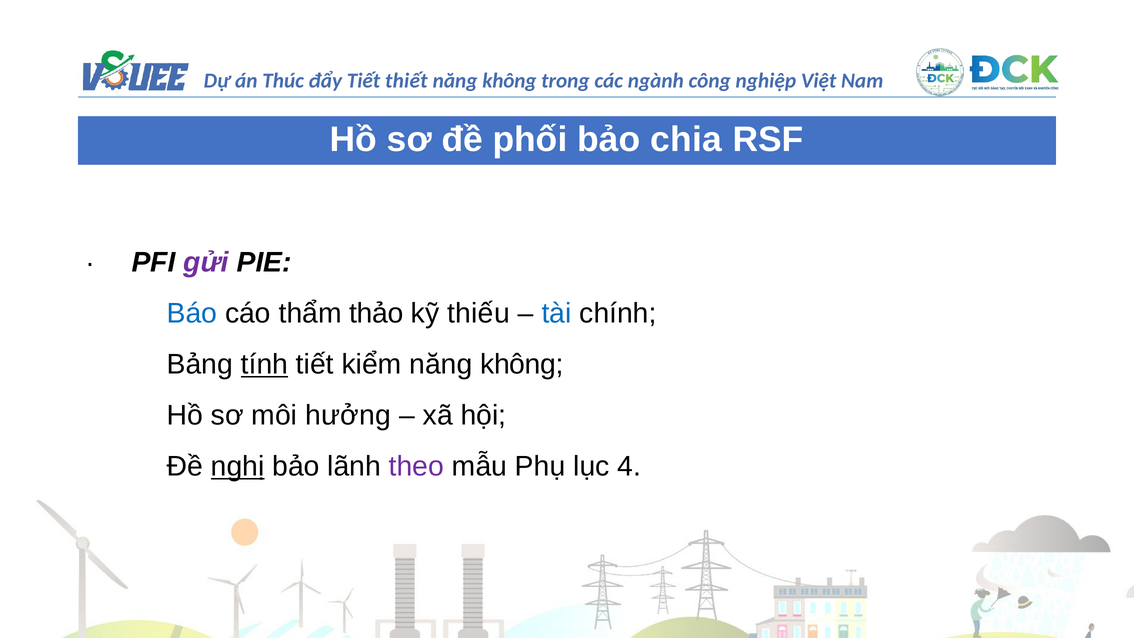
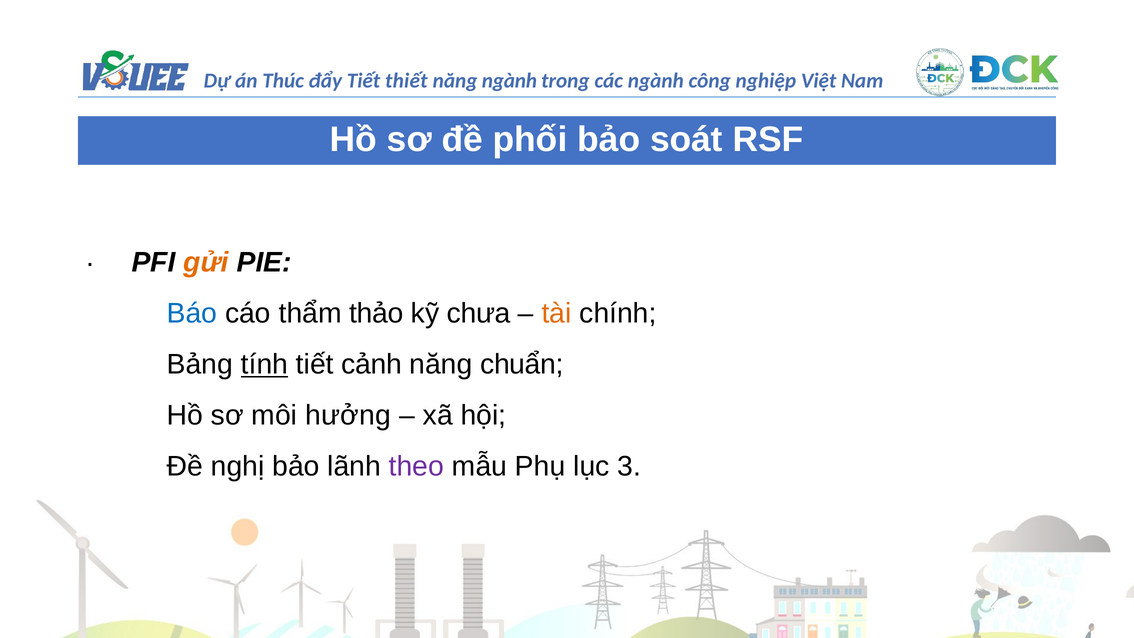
không: không -> ngành (509, 81)
chia: chia -> soát (686, 139)
gửi colour: purple -> orange (206, 262)
thiếu: thiếu -> chưa (479, 313)
tài colour: blue -> orange (557, 313)
kiểm: kiểm -> cảnh (372, 364)
không: không -> chuẩn (522, 364)
nghị underline: present -> none (238, 466)
4: 4 -> 3 (629, 466)
